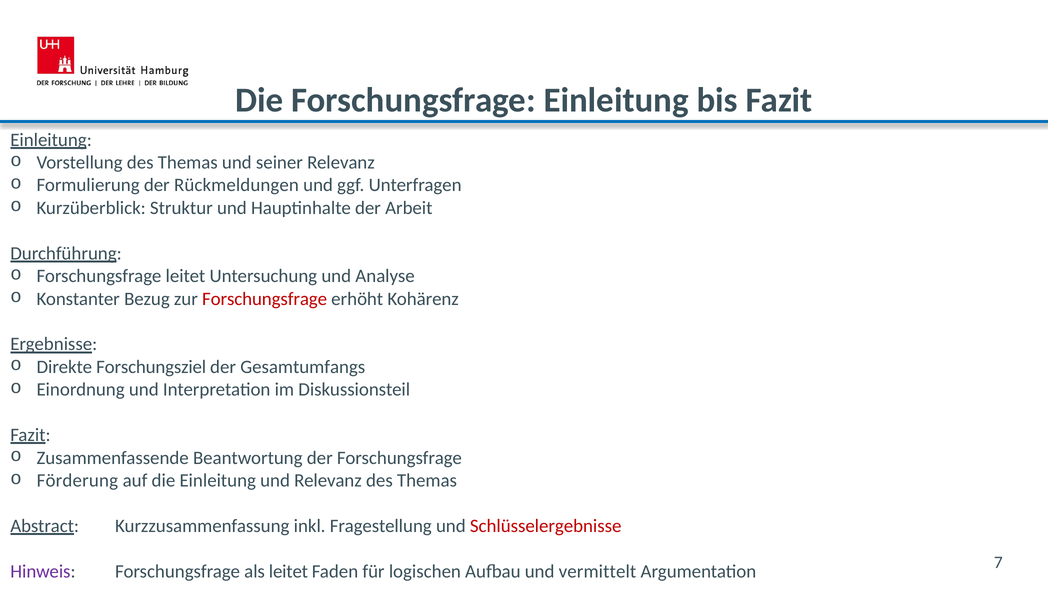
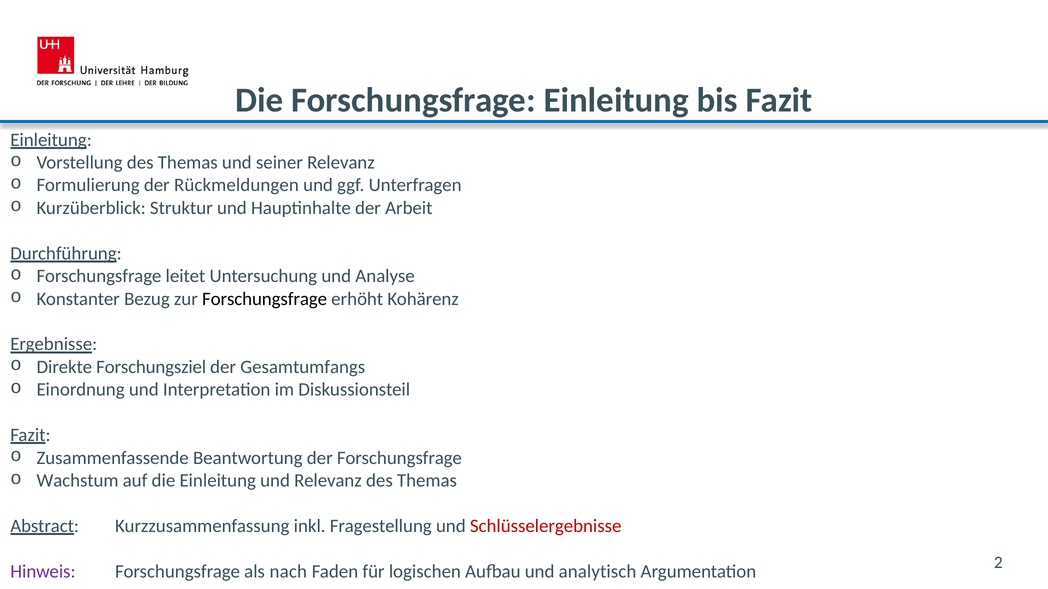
Forschungsfrage colour: red -> black (265, 299)
Förderung: Förderung -> Wachstum (78, 481)
als leitet: leitet -> nach (288, 572)
vermittelt: vermittelt -> analytisch (598, 572)
7: 7 -> 2 (998, 563)
